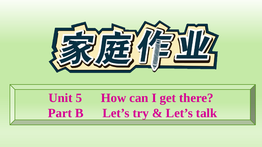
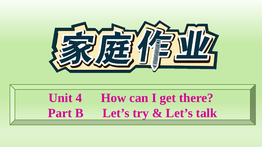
5: 5 -> 4 (79, 98)
